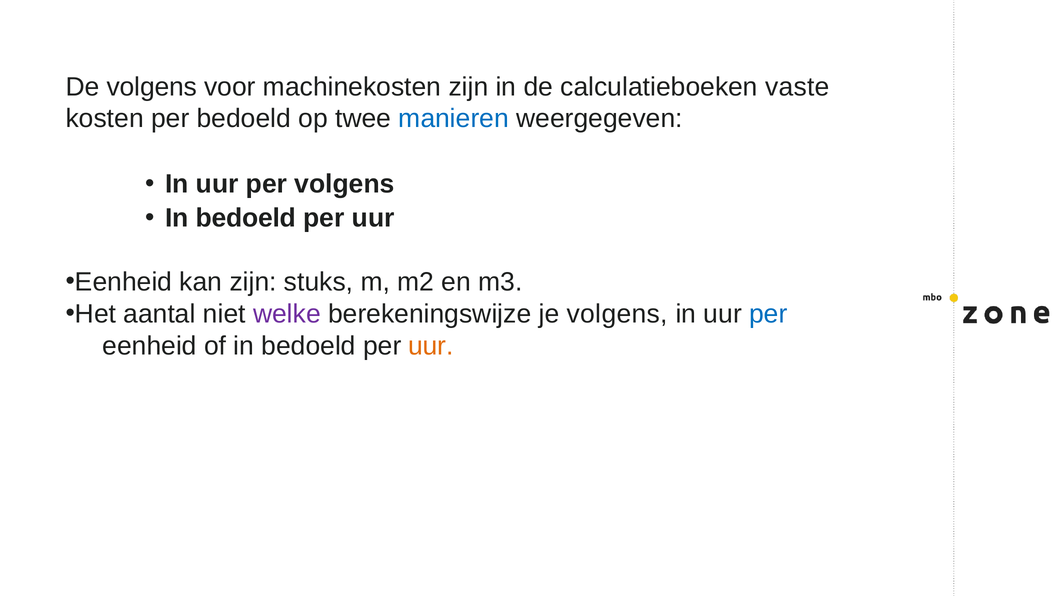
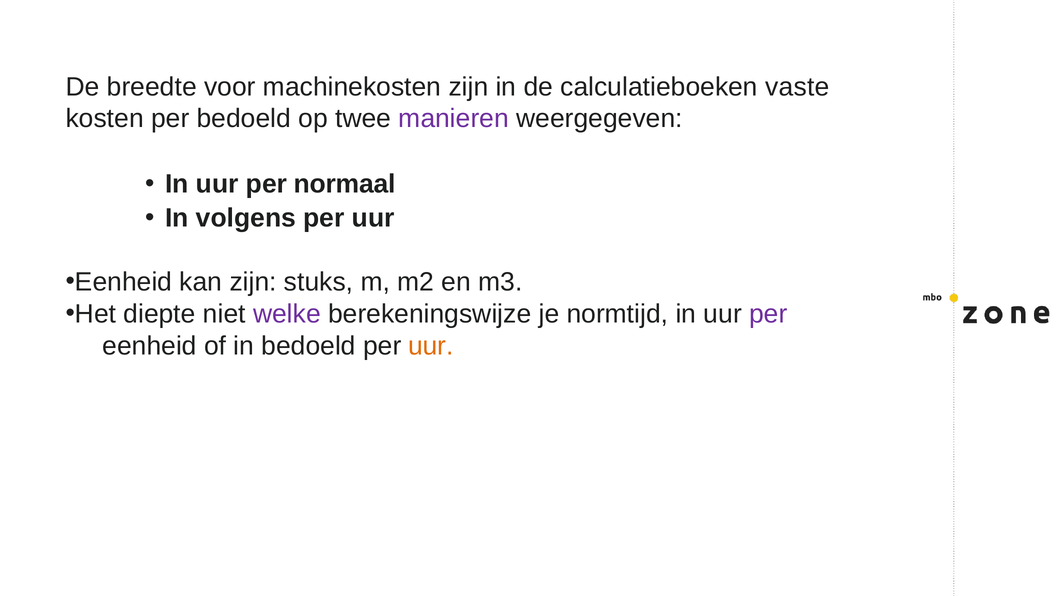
De volgens: volgens -> breedte (152, 87)
manieren colour: blue -> purple (454, 119)
per volgens: volgens -> normaal (345, 184)
bedoeld: bedoeld -> volgens (246, 218)
aantal: aantal -> diepte (159, 314)
je volgens: volgens -> normtijd (617, 314)
per colour: blue -> purple (768, 314)
